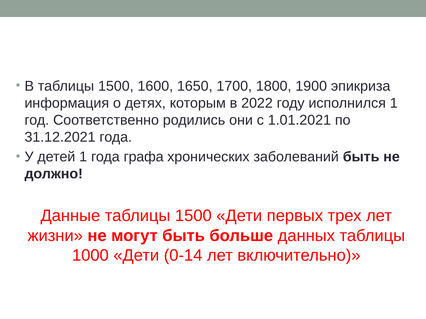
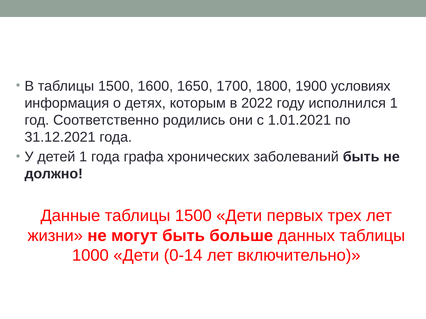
эпикриза: эпикриза -> условиях (361, 86)
